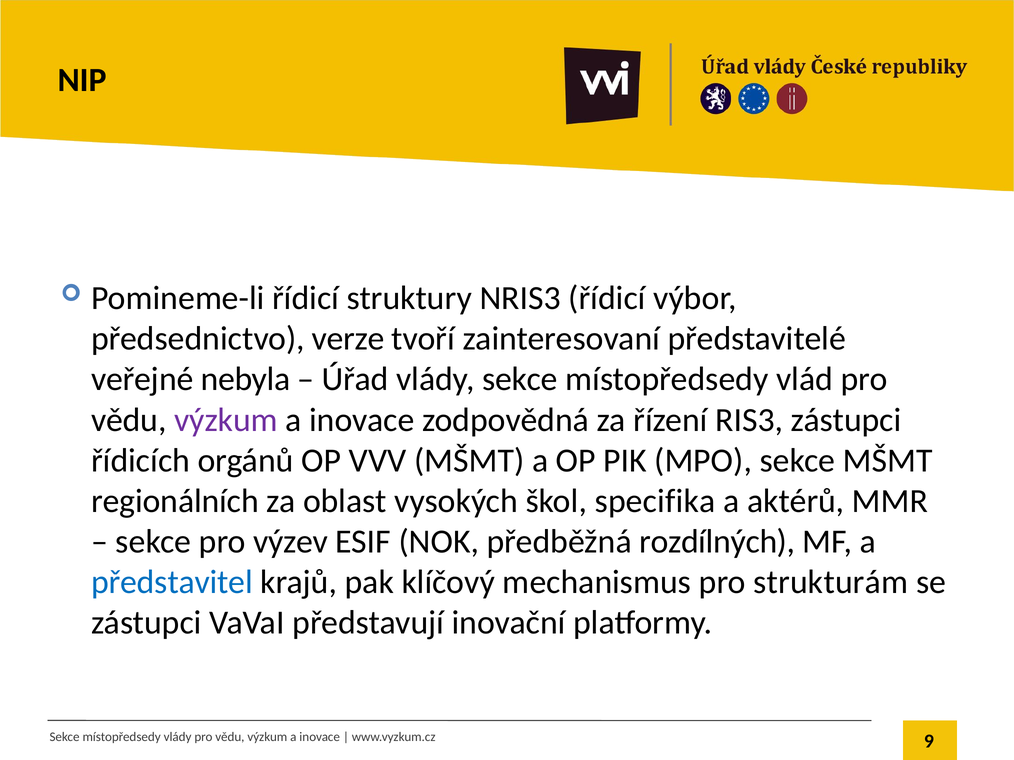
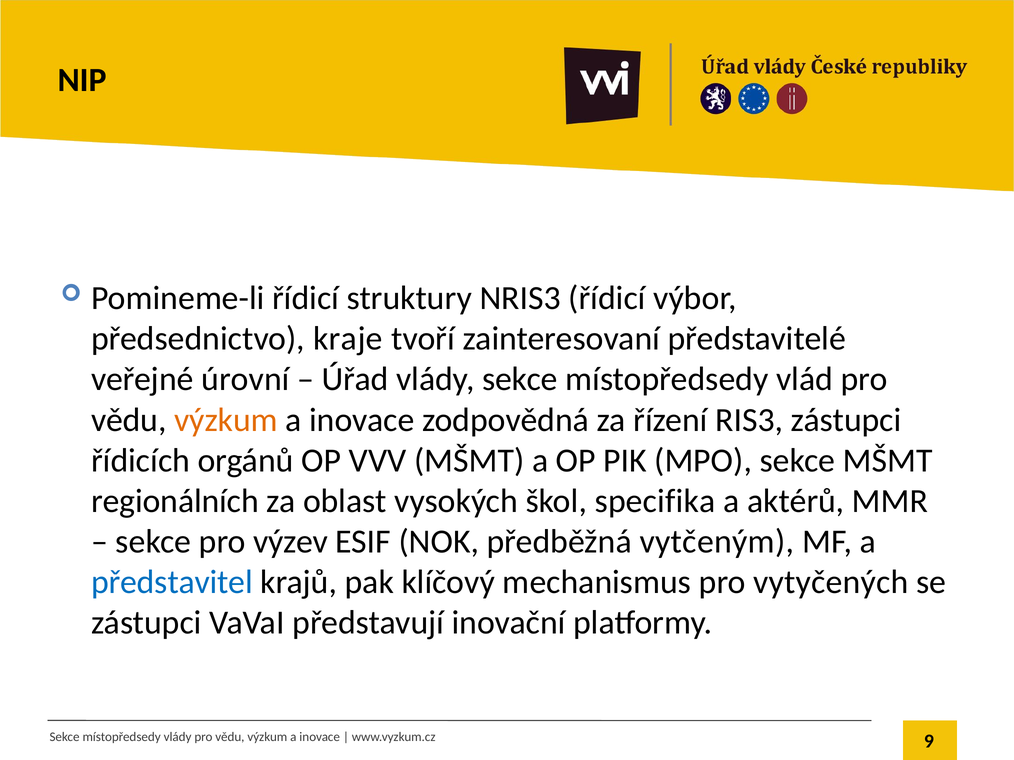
verze: verze -> kraje (348, 339)
nebyla: nebyla -> úrovní (245, 380)
výzkum colour: purple -> orange (226, 420)
rozdílných: rozdílných -> vytčeným (717, 542)
strukturám: strukturám -> vytyčených (831, 582)
